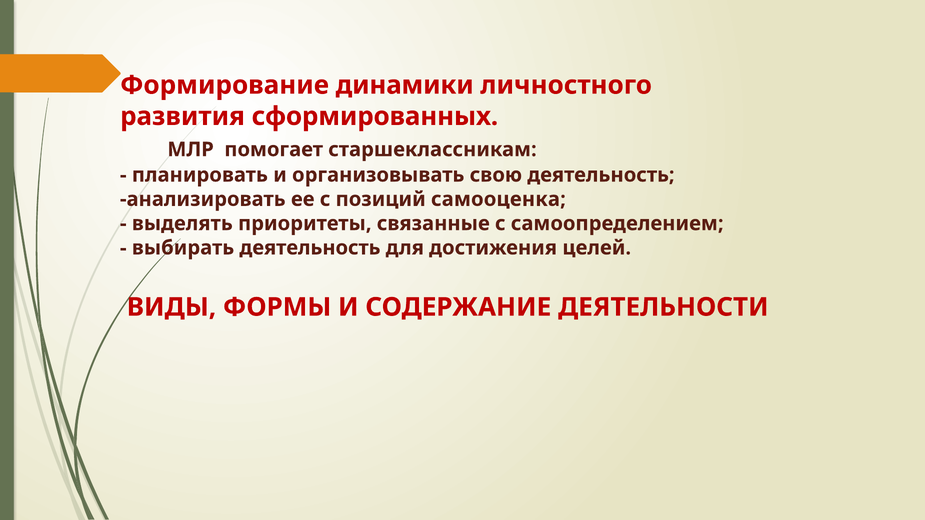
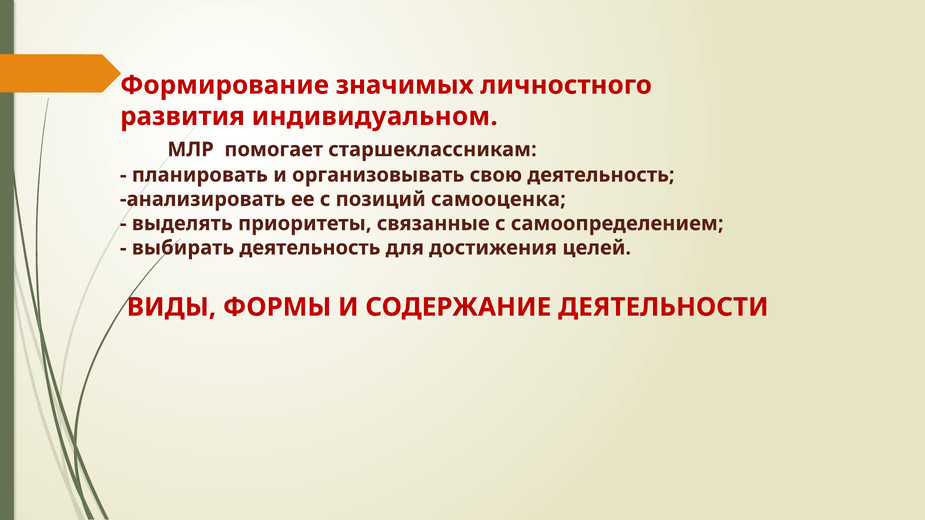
динамики: динамики -> значимых (405, 85)
сформированных: сформированных -> индивидуальном (375, 116)
